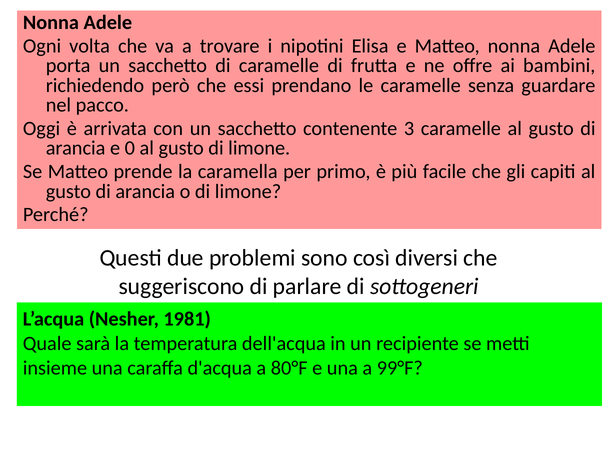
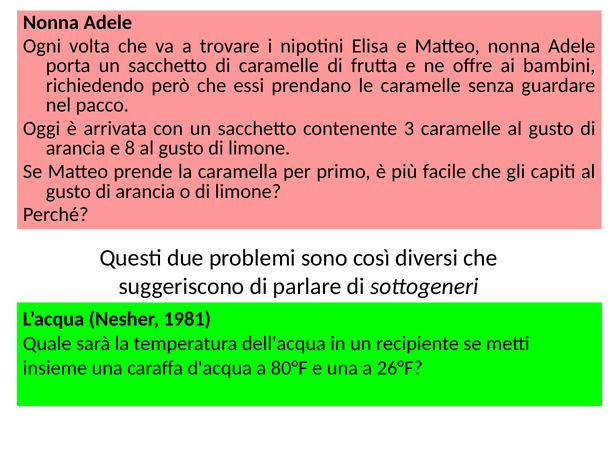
0: 0 -> 8 (130, 148)
99°F: 99°F -> 26°F (400, 368)
